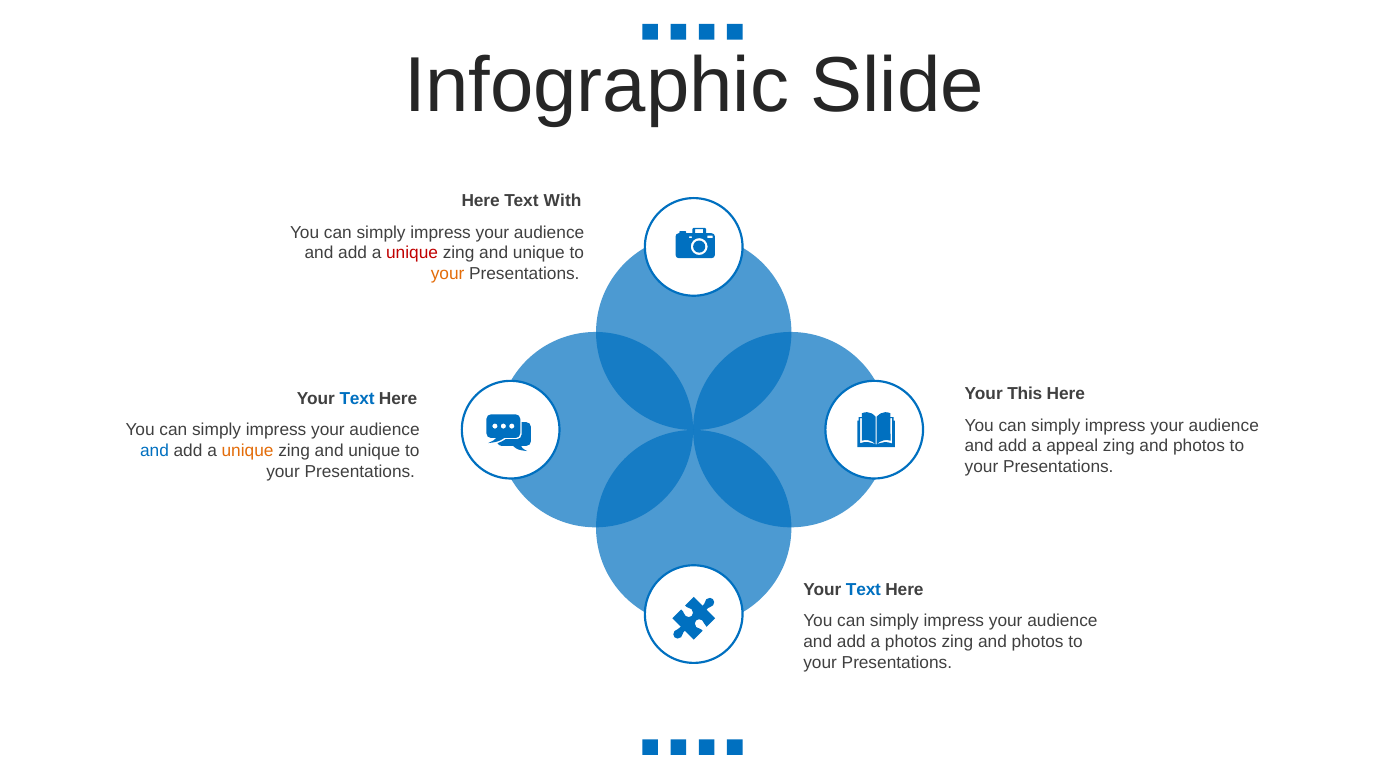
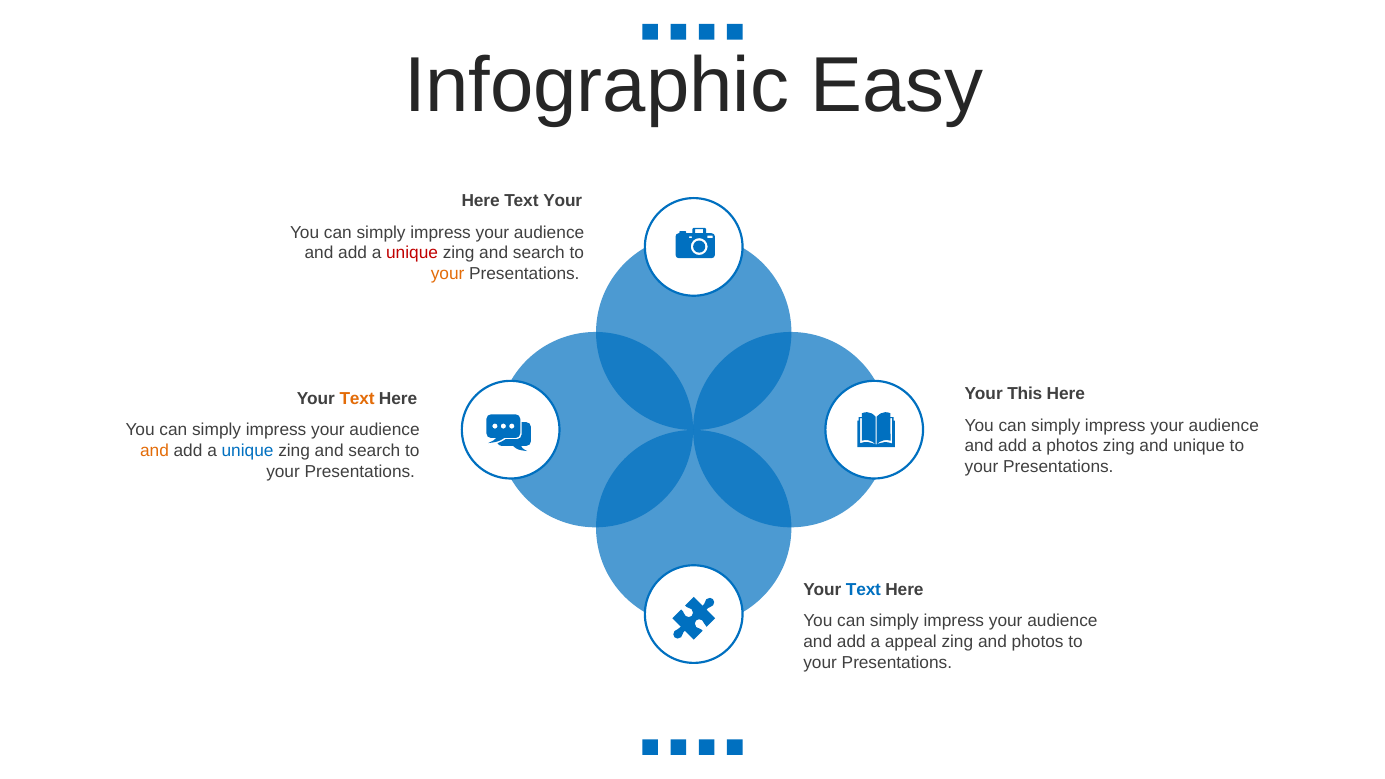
Slide: Slide -> Easy (897, 86)
Text With: With -> Your (563, 201)
unique: unique -> search (539, 253)
Text colour: blue -> orange (357, 399)
a appeal: appeal -> photos (1072, 446)
photos: photos -> unique (1199, 446)
and colour: blue -> orange (154, 451)
unique colour: orange -> blue (248, 451)
unique: unique -> search (374, 451)
a photos: photos -> appeal (911, 642)
